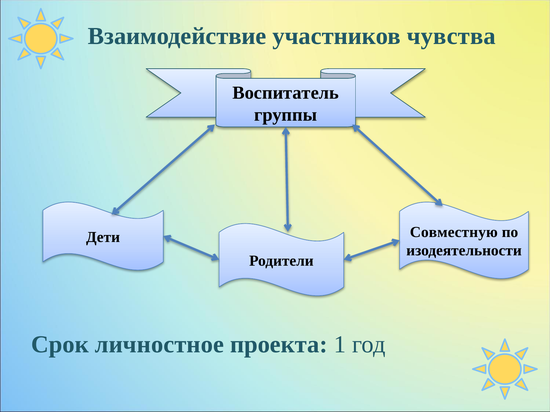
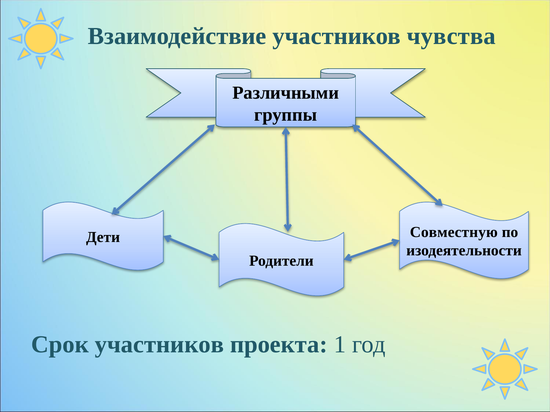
Воспитатель: Воспитатель -> Различными (286, 93)
Срок личностное: личностное -> участников (159, 345)
